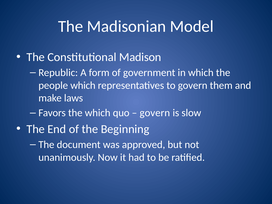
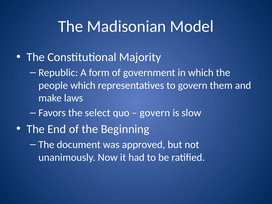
Madison: Madison -> Majority (140, 57)
the which: which -> select (98, 113)
